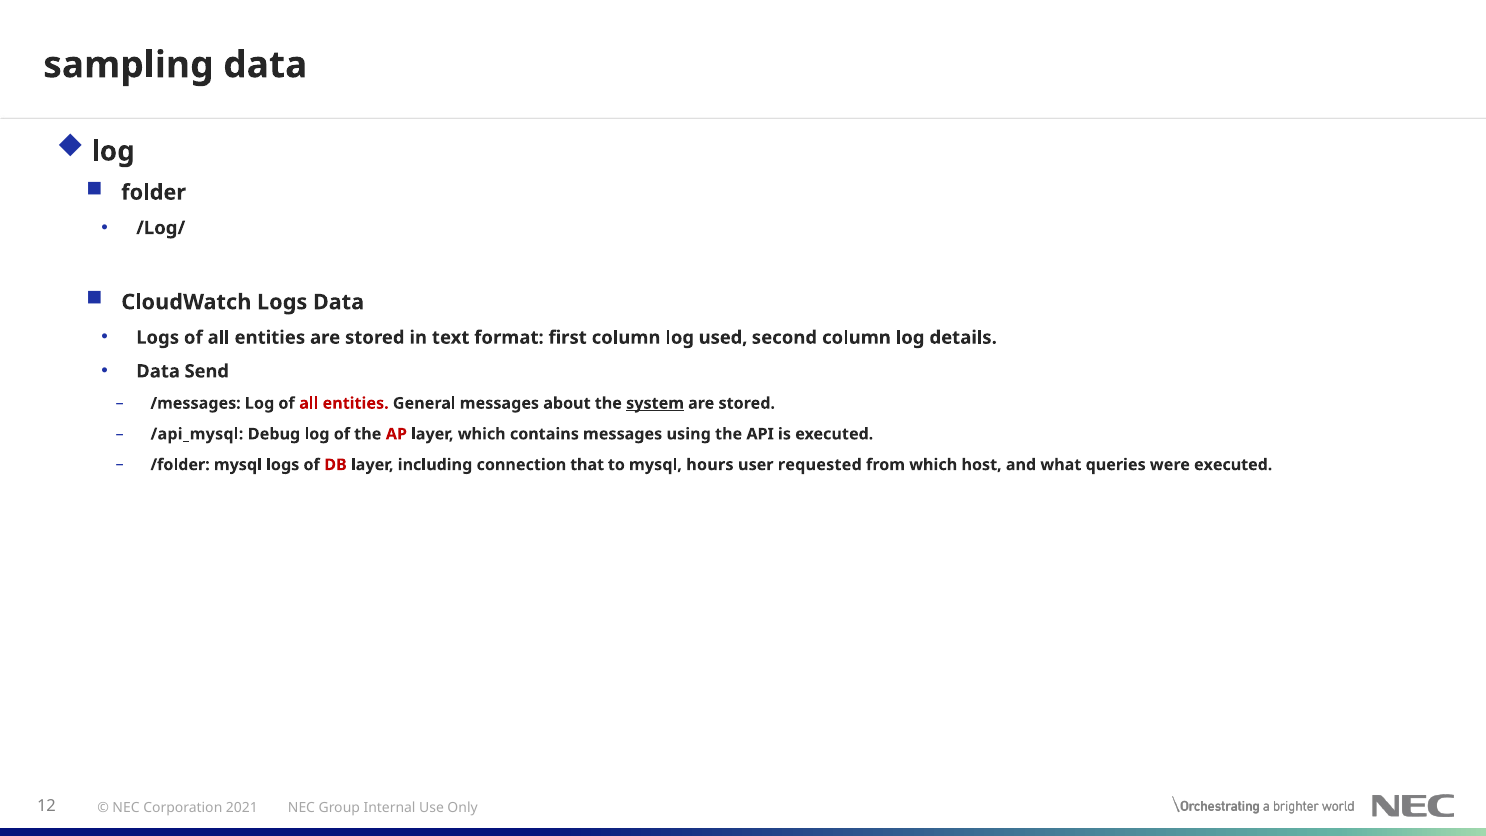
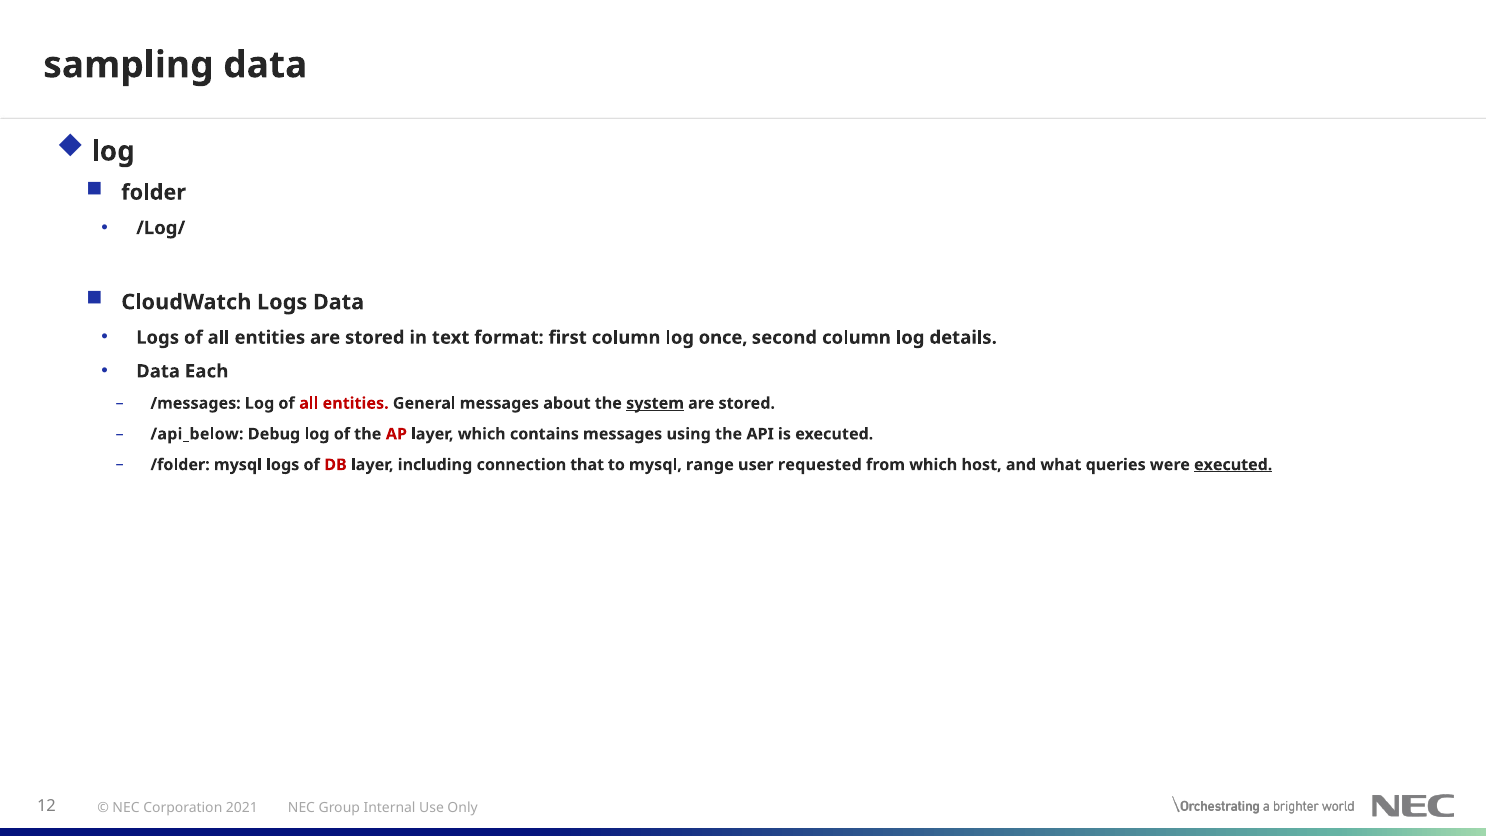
used: used -> once (723, 338)
Send: Send -> Each (207, 371)
/api_mysql: /api_mysql -> /api_below (197, 434)
hours: hours -> range (710, 465)
executed underline: none -> present (1233, 465)
